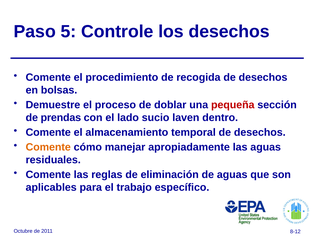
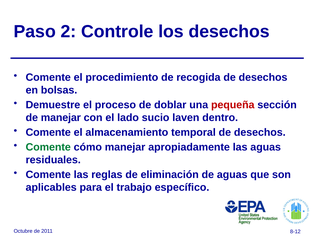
5: 5 -> 2 (68, 32)
de prendas: prendas -> manejar (61, 117)
Comente colour: orange -> green (48, 147)
